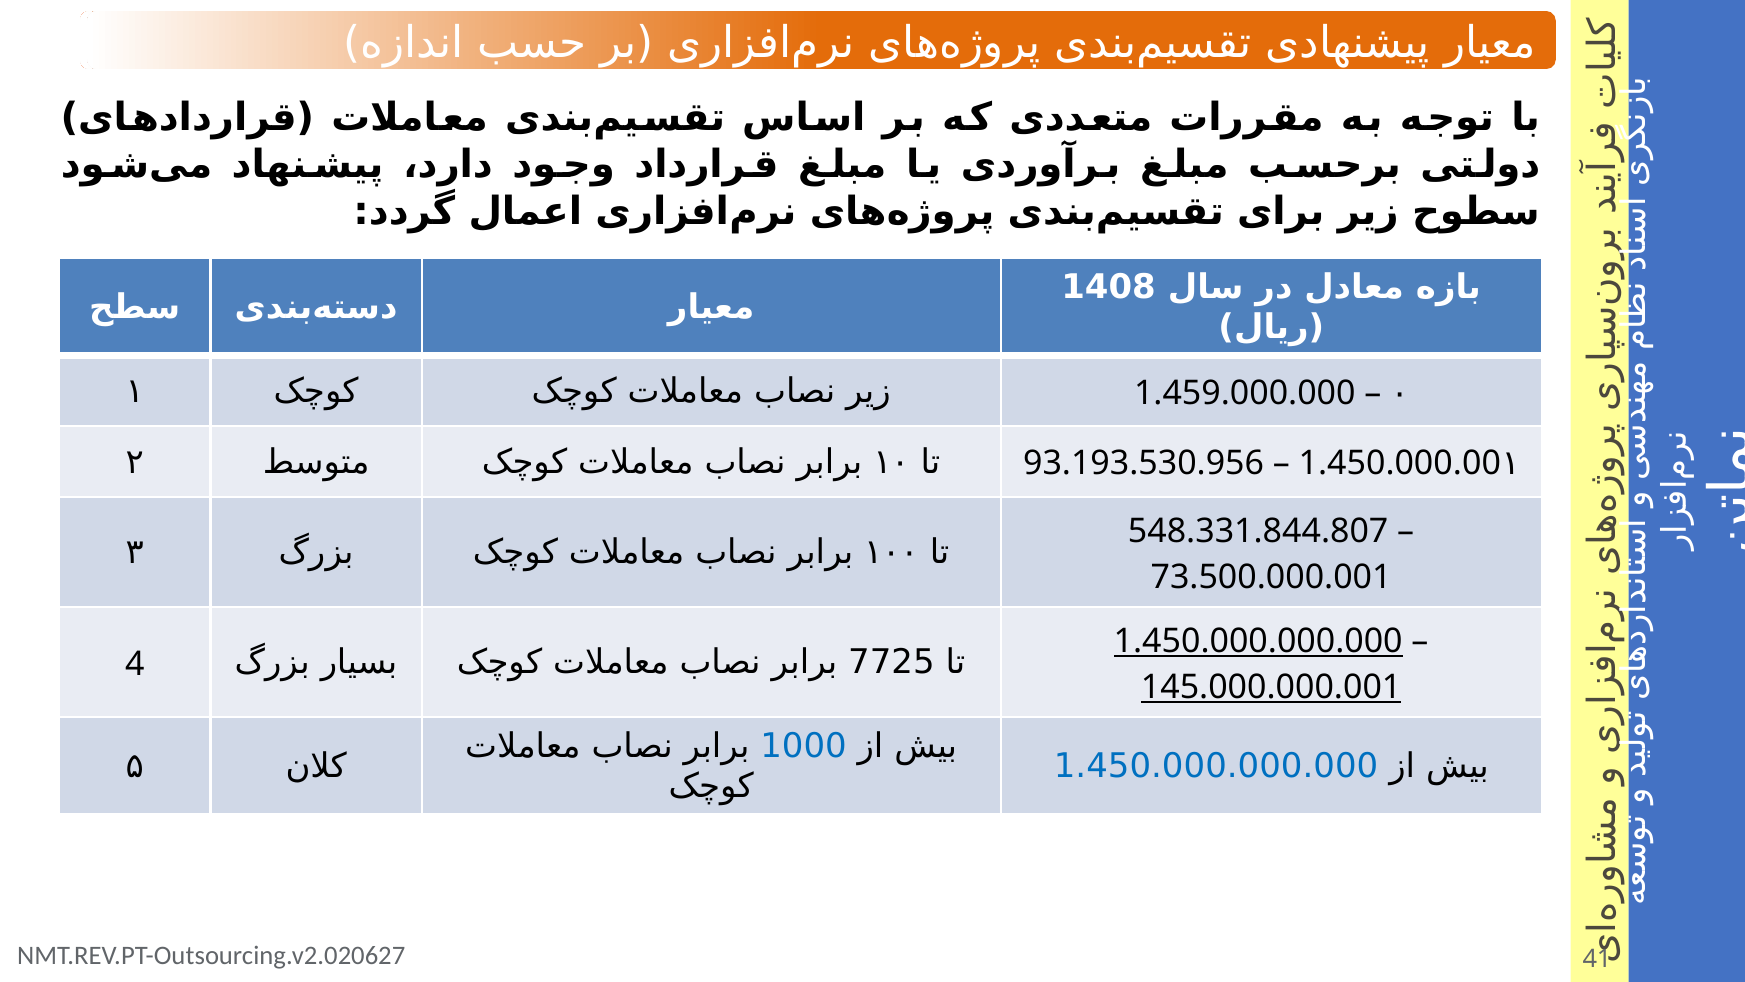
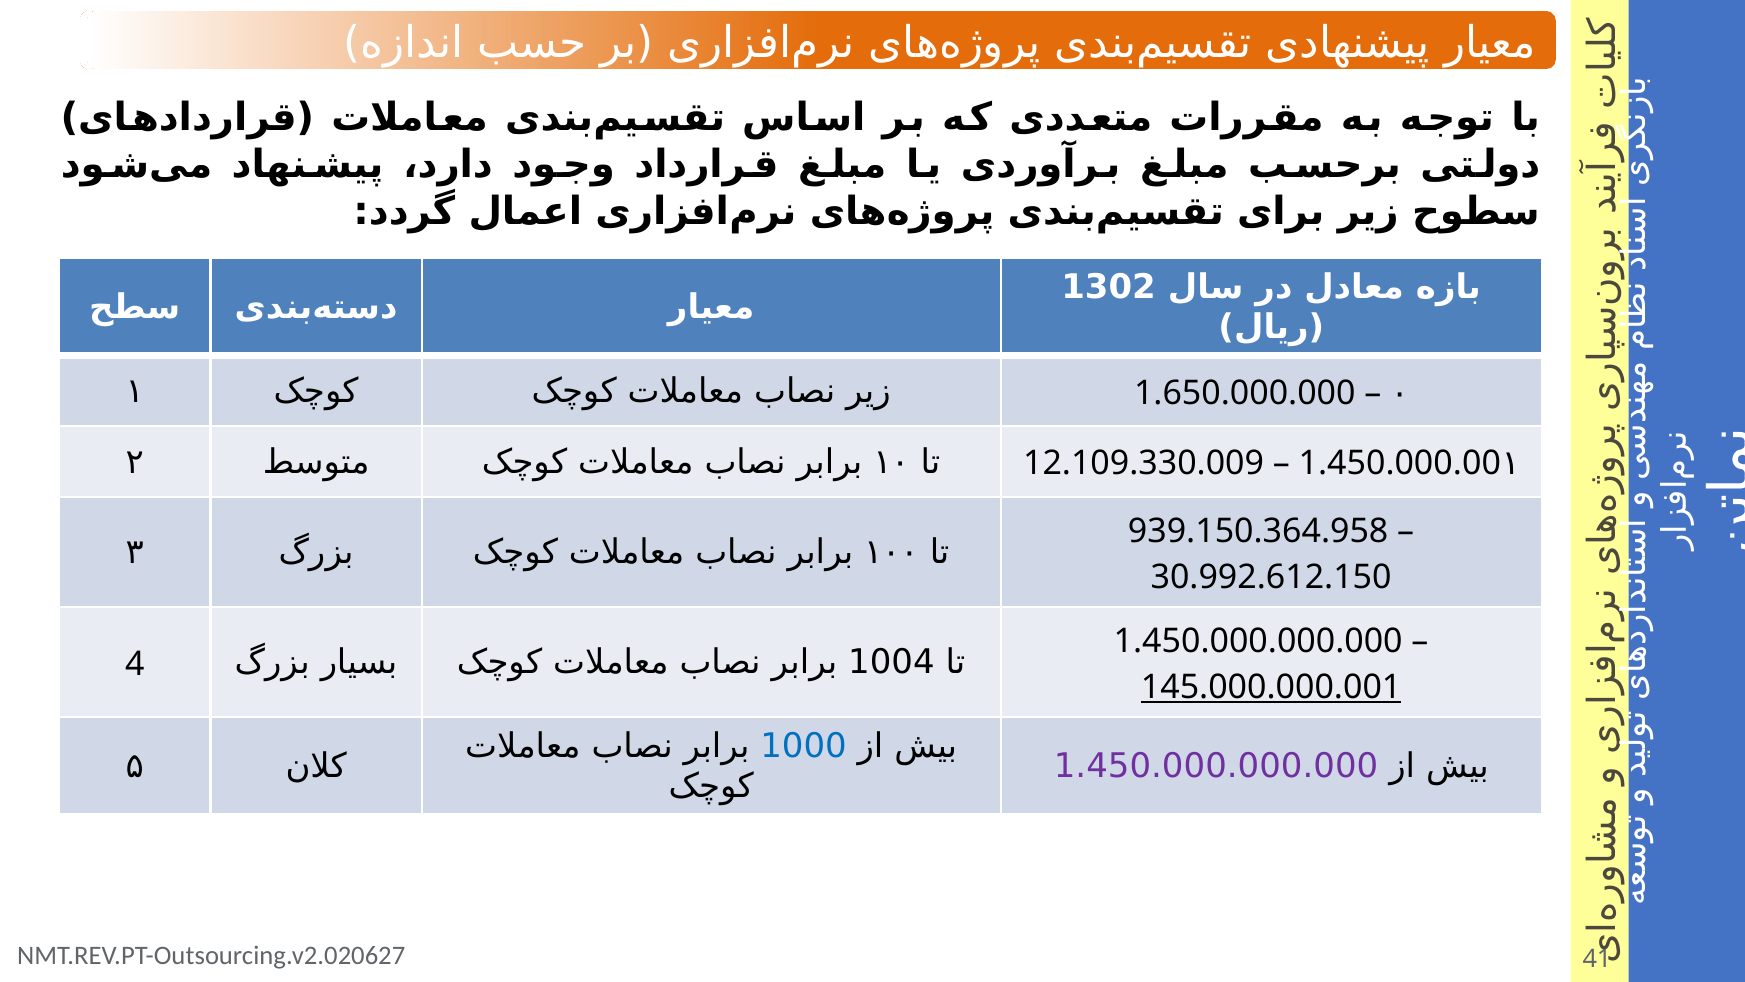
1408: 1408 -> 1302 (1109, 287)
1.459.000.000: 1.459.000.000 -> 1.650.000.000 (1245, 393)
93.193.530.956: 93.193.530.956 -> 12.109.330.009 (1144, 463)
548.331.844.807: 548.331.844.807 -> 939.150.364.958 (1258, 531)
73.500.000.001: 73.500.000.001 -> 30.992.612.150 (1271, 577)
7725: 7725 -> 1004 (891, 662)
1.450.000.000.000 underline: present -> none (1258, 641)
1.450.000.000.000 colour: blue -> purple (1216, 766)
